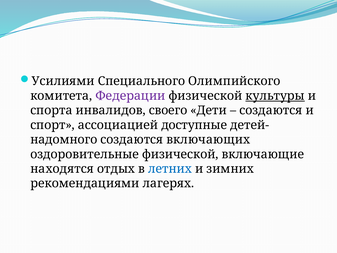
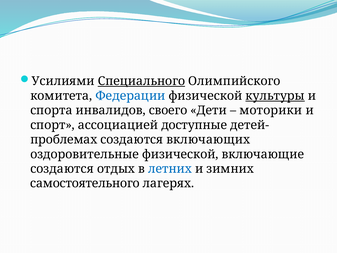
Специального underline: none -> present (141, 81)
Федерации colour: purple -> blue (130, 96)
создаются: создаются -> моторики (271, 110)
надомного: надомного -> проблемах (64, 140)
находятся: находятся -> создаются (62, 169)
рекомендациями: рекомендациями -> самостоятельного (85, 183)
